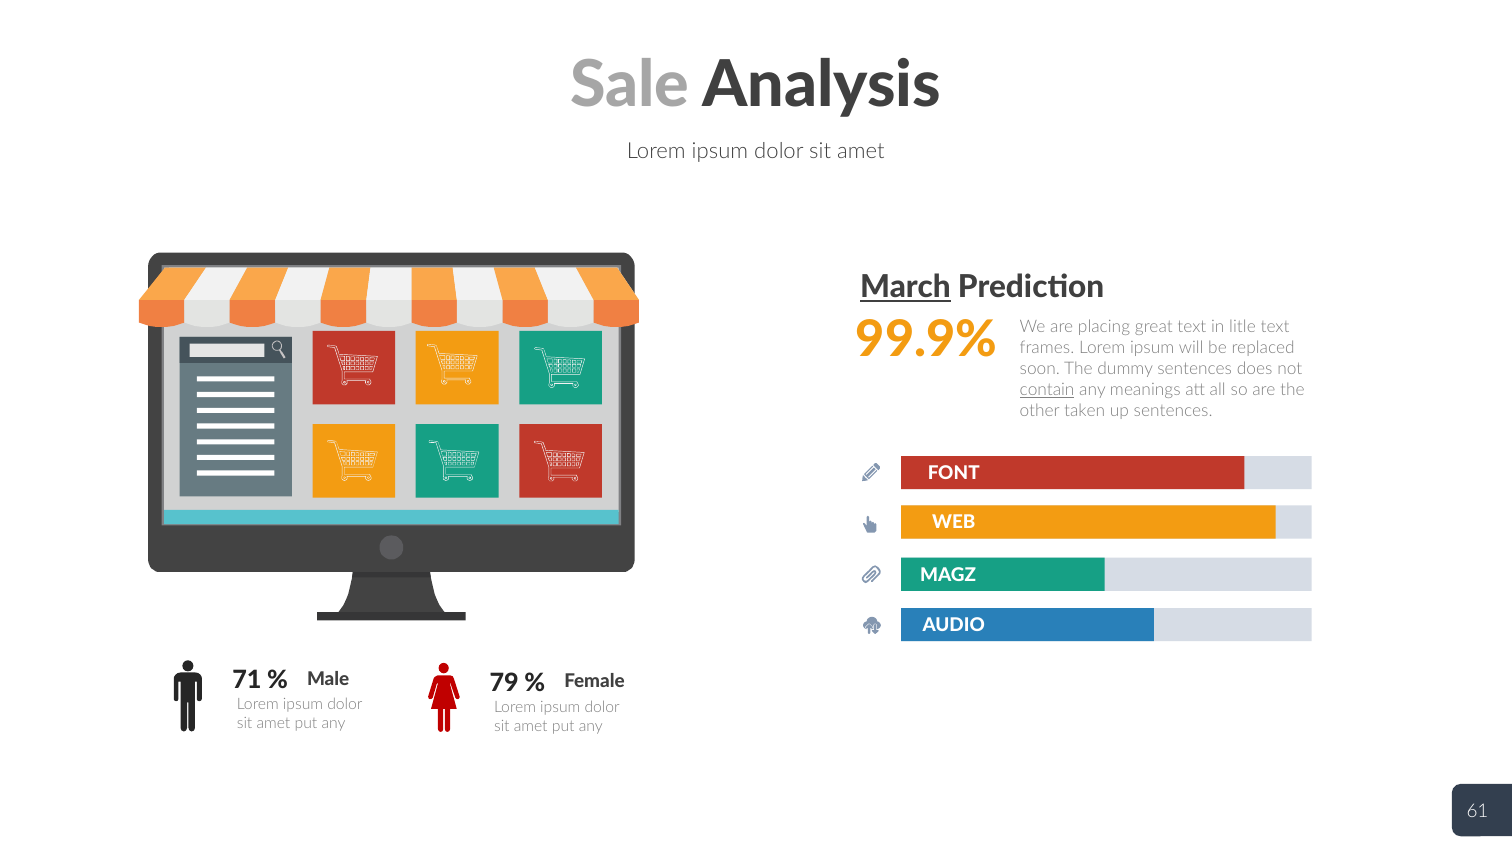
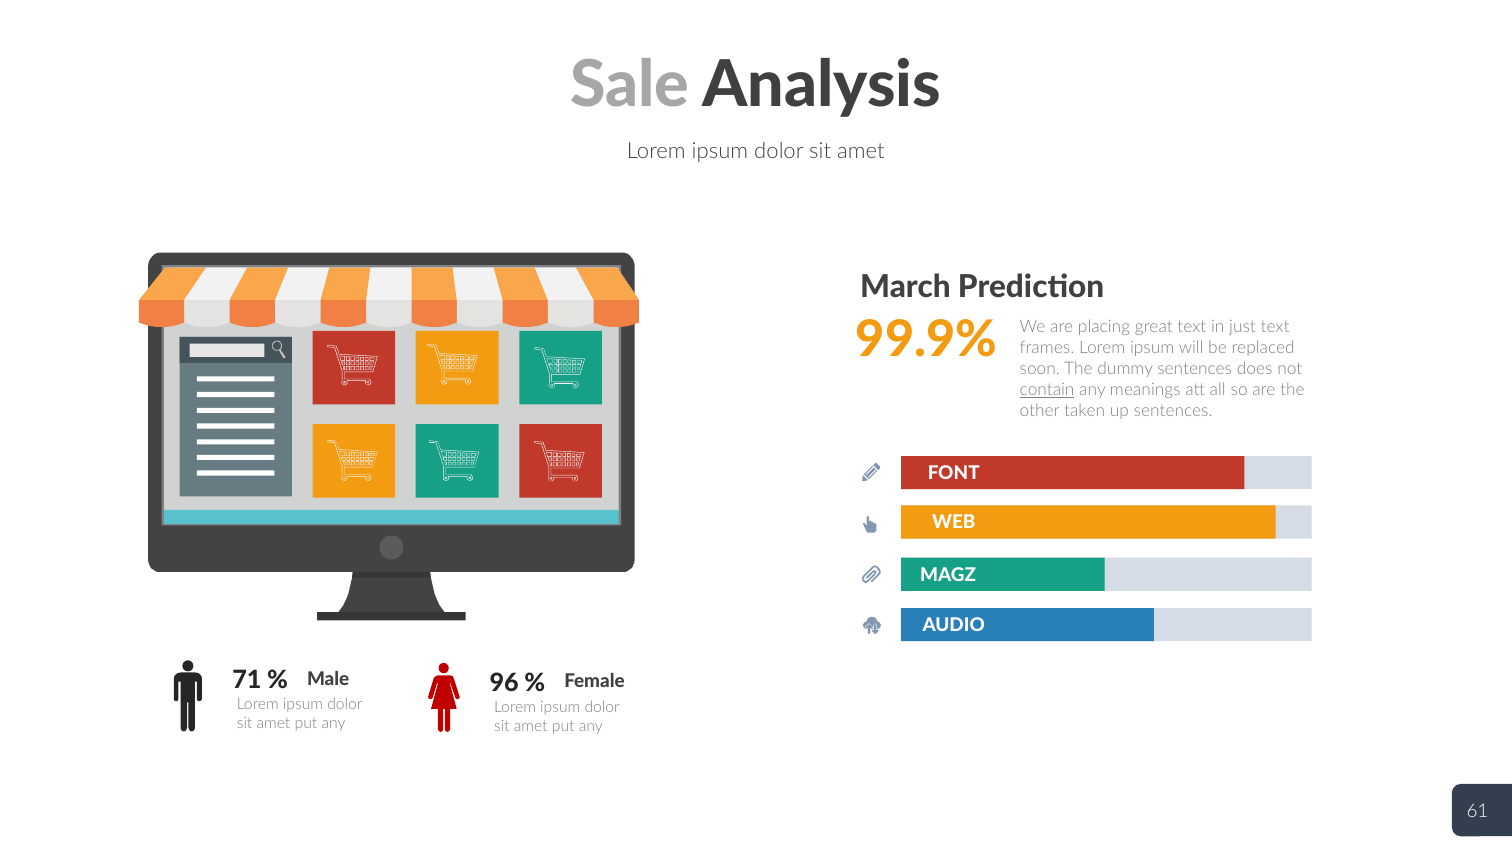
March underline: present -> none (905, 287)
litle: litle -> just (1243, 327)
79: 79 -> 96 (504, 682)
